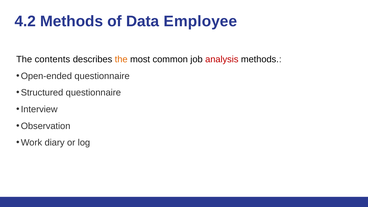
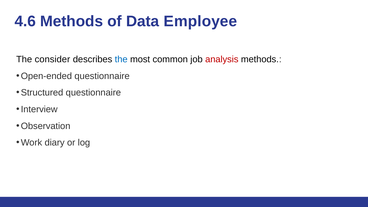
4.2: 4.2 -> 4.6 (25, 21)
contents: contents -> consider (52, 59)
the colour: orange -> blue (121, 59)
